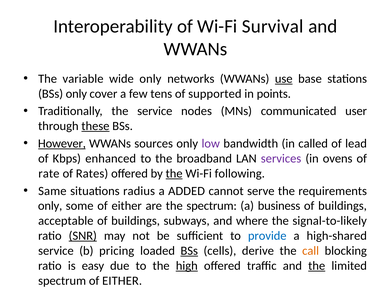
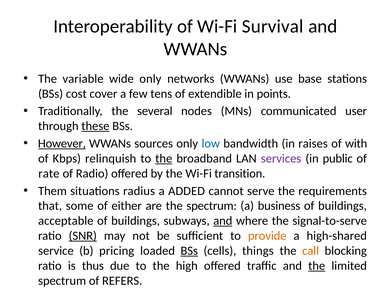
use underline: present -> none (284, 79)
BSs only: only -> cost (76, 94)
supported: supported -> extendible (215, 94)
the service: service -> several (155, 111)
low colour: purple -> blue (211, 144)
called: called -> raises (313, 144)
lead: lead -> with (356, 144)
enhanced: enhanced -> relinquish (111, 159)
the underline: none -> present (164, 159)
ovens: ovens -> public (338, 159)
Rates: Rates -> Radio (92, 174)
the underline: present -> none (174, 174)
following: following -> transition (240, 174)
Same: Same -> Them (52, 191)
only: only -> that (50, 206)
and underline: none -> present (223, 221)
signal-to-likely: signal-to-likely -> signal-to-serve (330, 221)
provide colour: blue -> orange (267, 236)
derive: derive -> things (258, 251)
easy: easy -> thus (93, 266)
high underline: present -> none (187, 266)
spectrum of EITHER: EITHER -> REFERS (122, 281)
